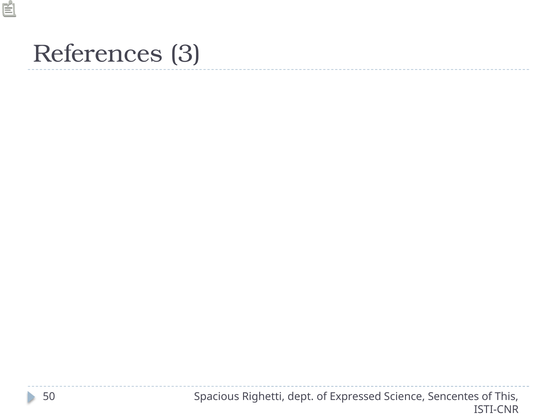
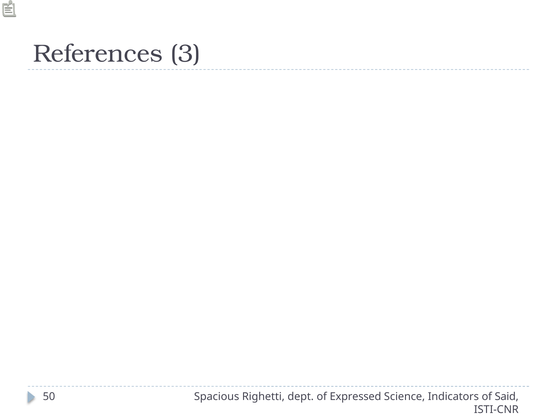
Sencentes: Sencentes -> Indicators (453, 397)
This: This -> Said (507, 397)
